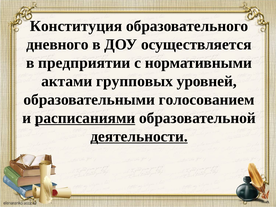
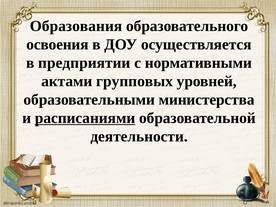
Конституция: Конституция -> Образования (76, 26)
дневного: дневного -> освоения (57, 44)
голосованием: голосованием -> министерства (207, 100)
деятельности underline: present -> none (139, 136)
